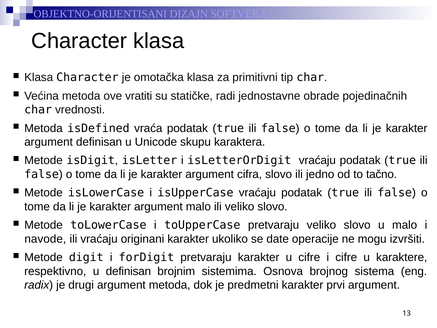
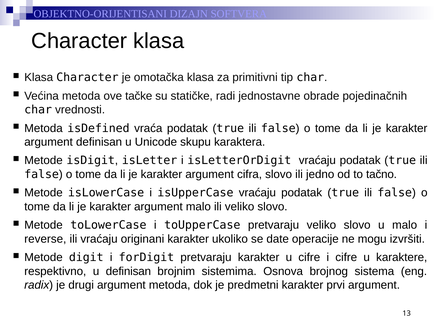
vratiti: vratiti -> tačke (139, 96)
navode: navode -> reverse (45, 239)
